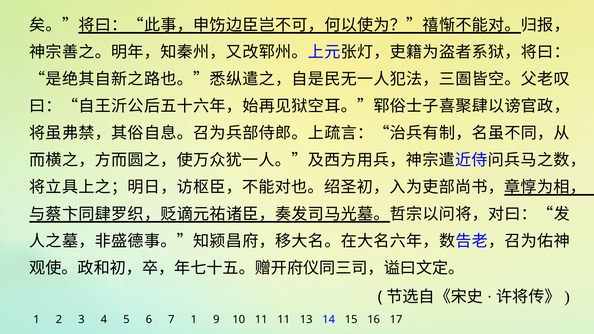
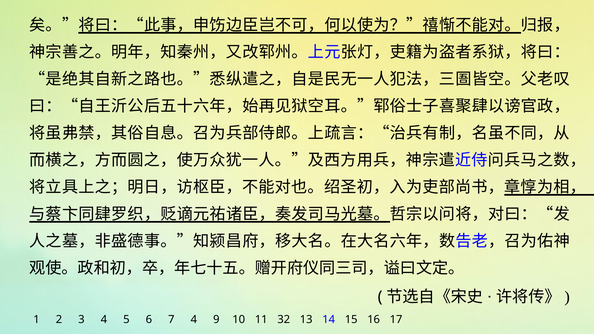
7 1: 1 -> 4 (194, 320)
11 11: 11 -> 32 (284, 320)
